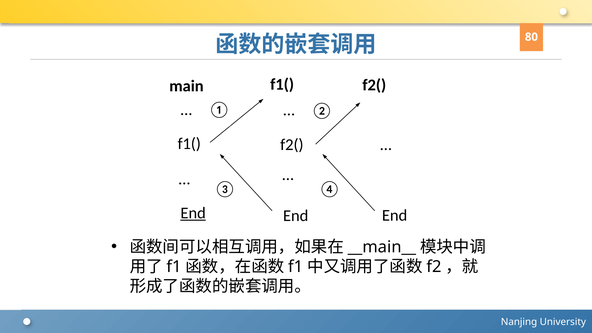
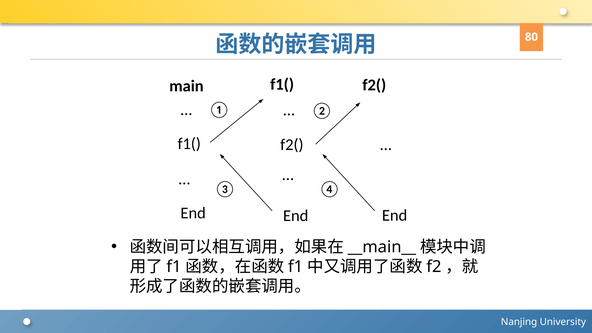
End underline: present -> none (193, 213)
